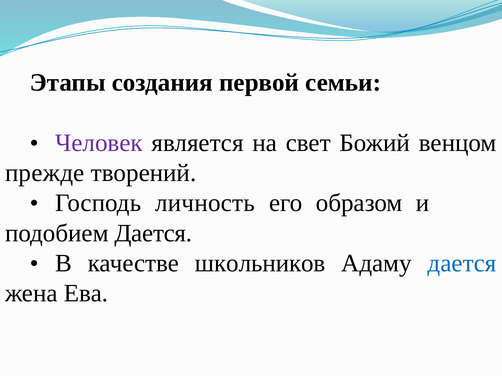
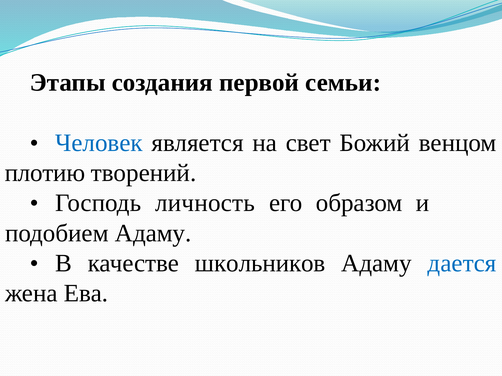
Человек colour: purple -> blue (99, 143)
прежде: прежде -> плотию (45, 173)
подобием Дается: Дается -> Адаму (153, 233)
